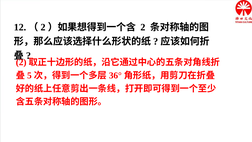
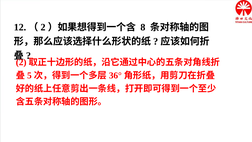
2: 2 -> 8 (143, 27)
